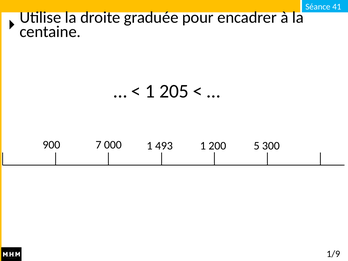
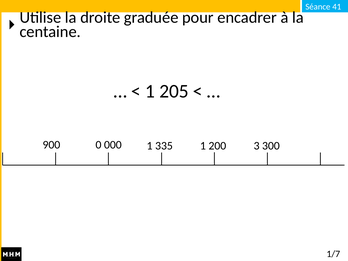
7: 7 -> 0 (98, 145)
493: 493 -> 335 (164, 146)
5: 5 -> 3 (257, 146)
1/9: 1/9 -> 1/7 (333, 254)
